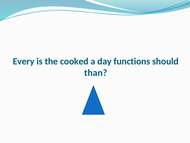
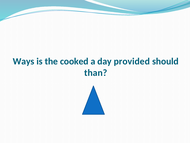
Every: Every -> Ways (24, 61)
functions: functions -> provided (132, 61)
